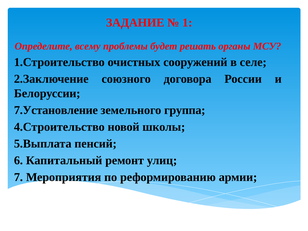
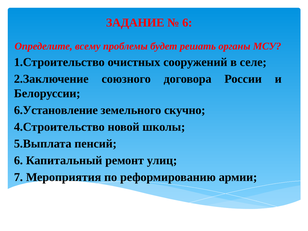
1: 1 -> 6 (187, 23)
7.Установление: 7.Установление -> 6.Установление (56, 110)
группа: группа -> скучно (185, 110)
